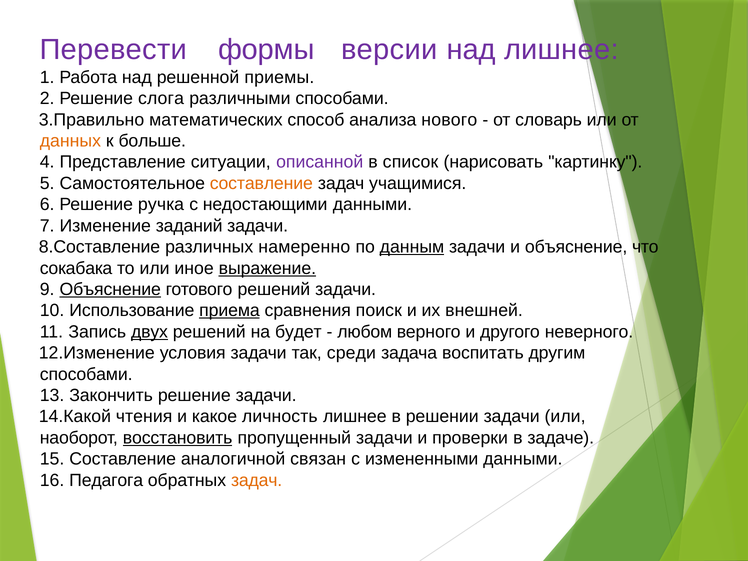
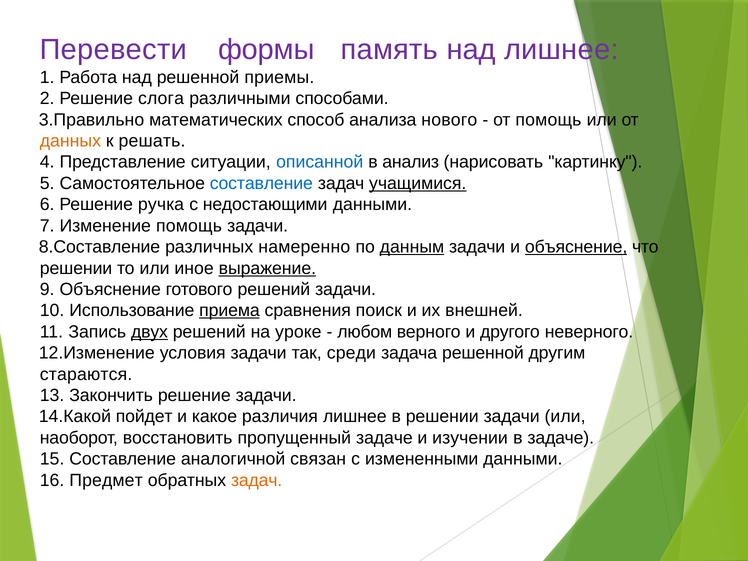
версии: версии -> память (389, 50)
от словарь: словарь -> помощь (548, 120)
больше: больше -> решать (152, 141)
описанной colour: purple -> blue (320, 162)
список: список -> анализ (411, 162)
составление colour: orange -> blue (261, 183)
учащимися underline: none -> present (418, 183)
Изменение заданий: заданий -> помощь (189, 226)
объяснение underline: none -> present (576, 247)
сокабака: сокабака -> решении (76, 268)
Объяснение underline: present -> none (110, 289)
будет: будет -> уроке (298, 332)
задача воспитать: воспитать -> решенной (483, 353)
способами: способами -> стараются (86, 374)
чтения: чтения -> пойдет (144, 417)
личность: личность -> различия (280, 417)
восстановить underline: present -> none (178, 438)
пропущенный задачи: задачи -> задаче (384, 438)
проверки: проверки -> изучении (470, 438)
Педагога: Педагога -> Предмет (106, 480)
